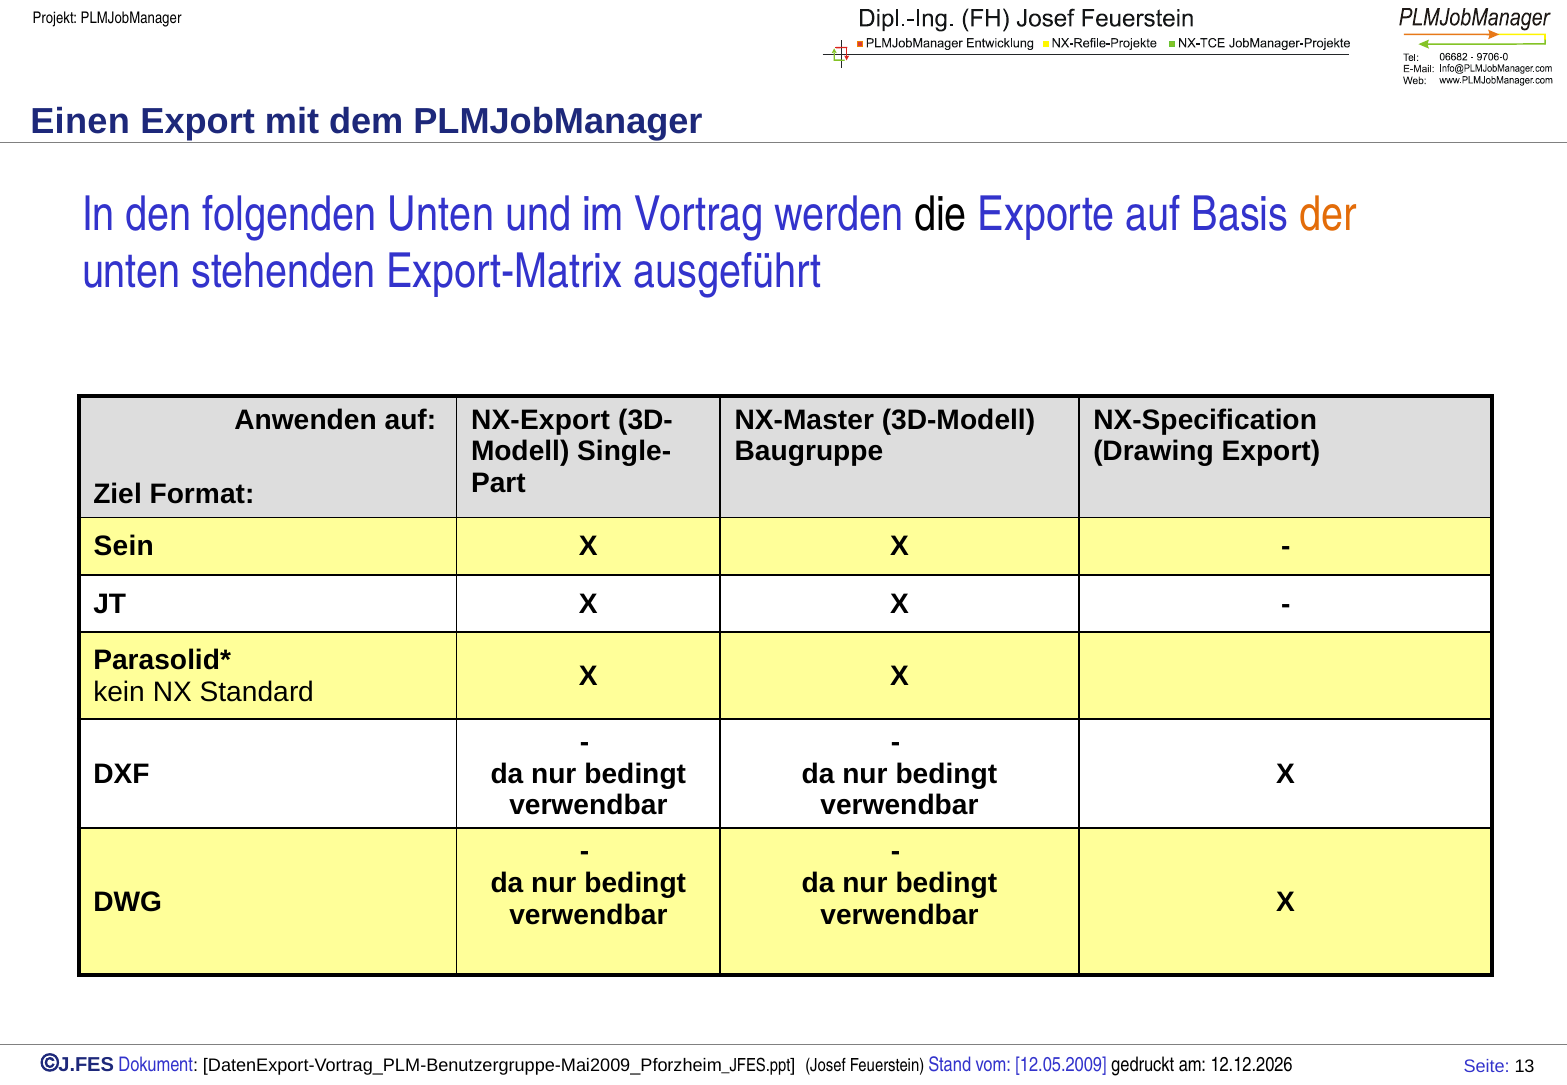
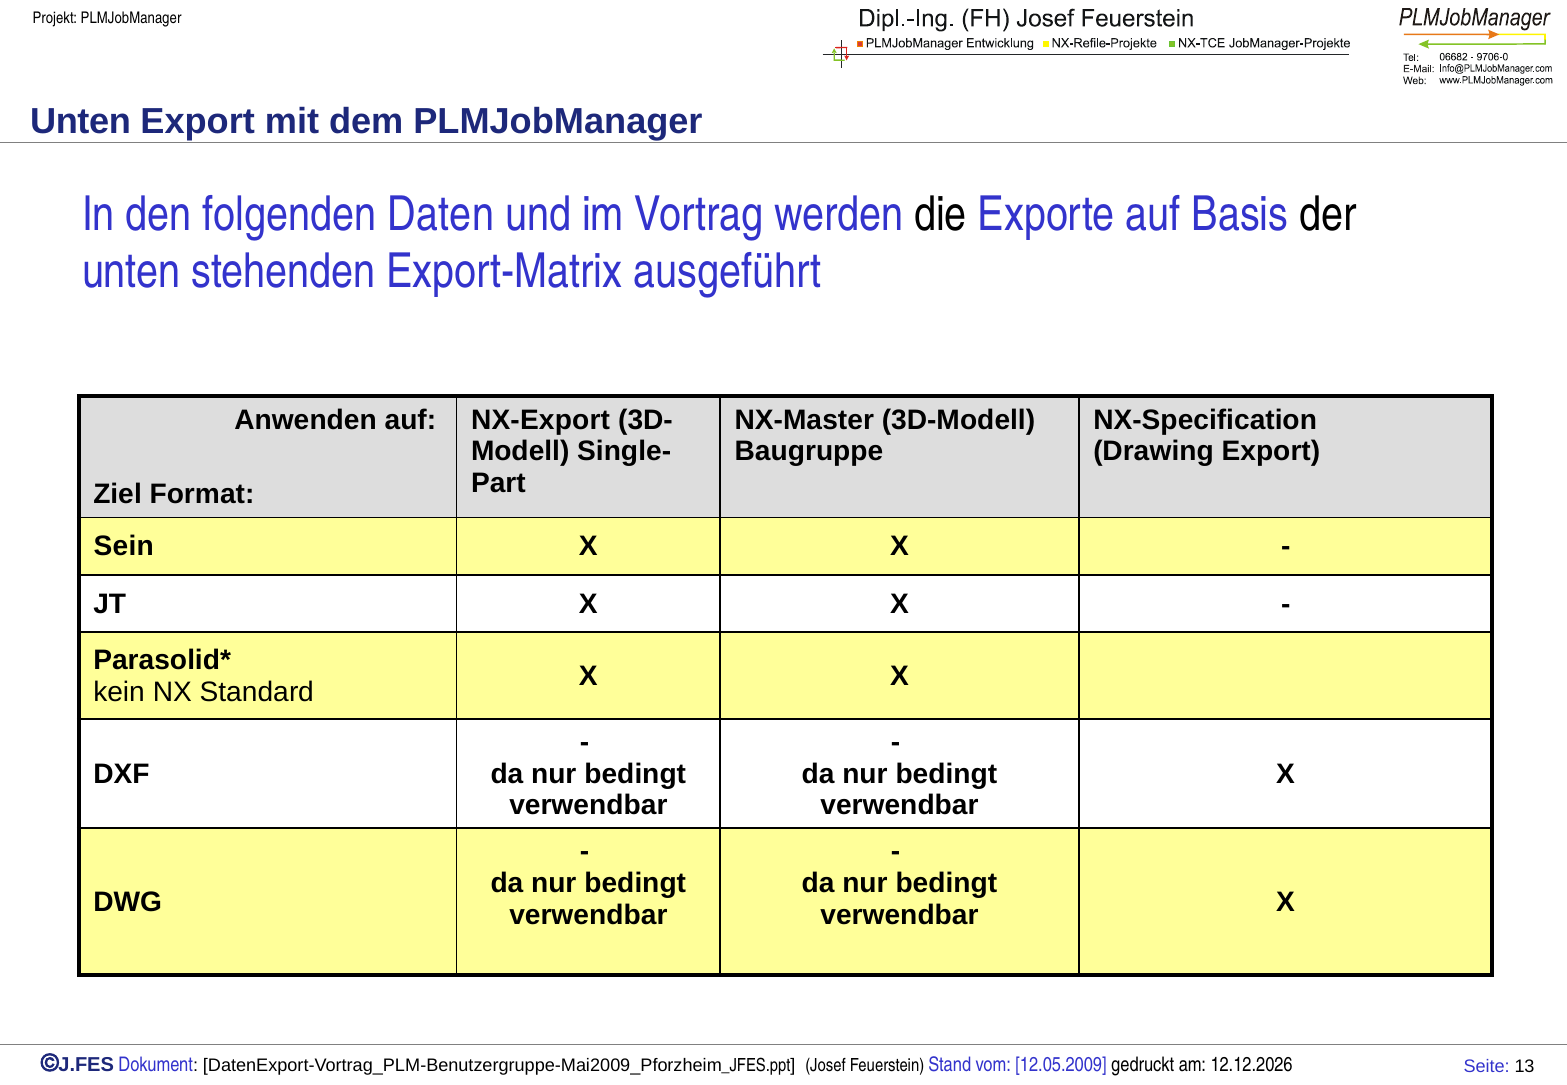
Einen: Einen -> Unten (80, 122)
folgenden Unten: Unten -> Daten (441, 214)
der colour: orange -> black (1328, 214)
